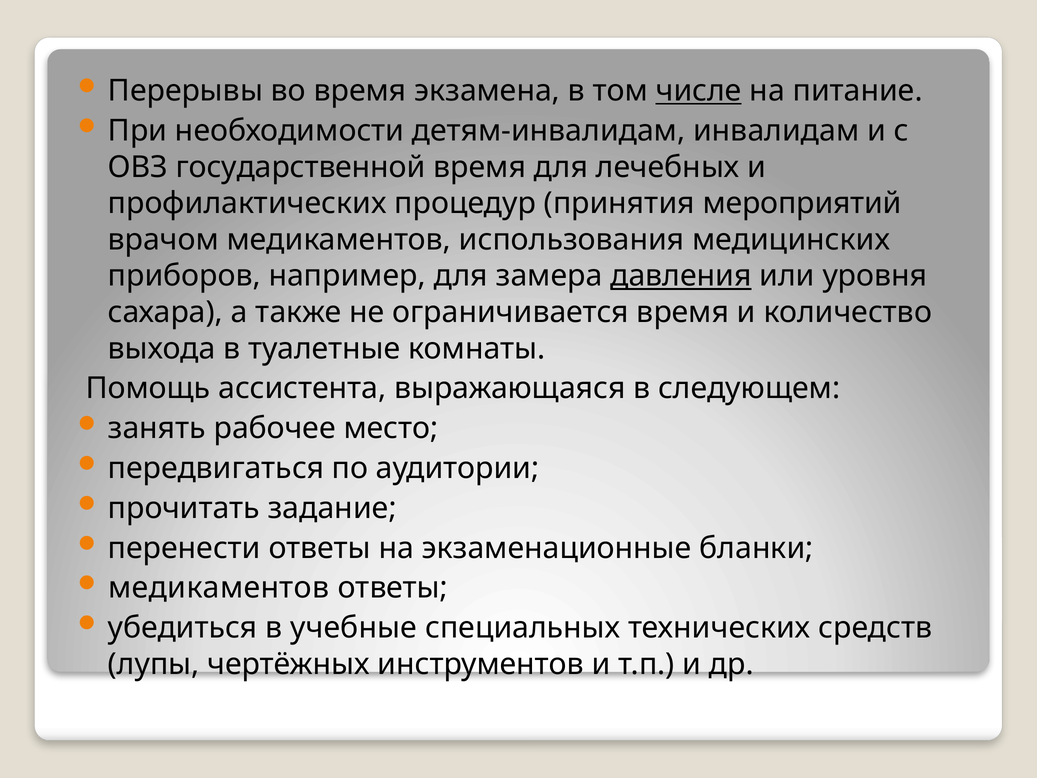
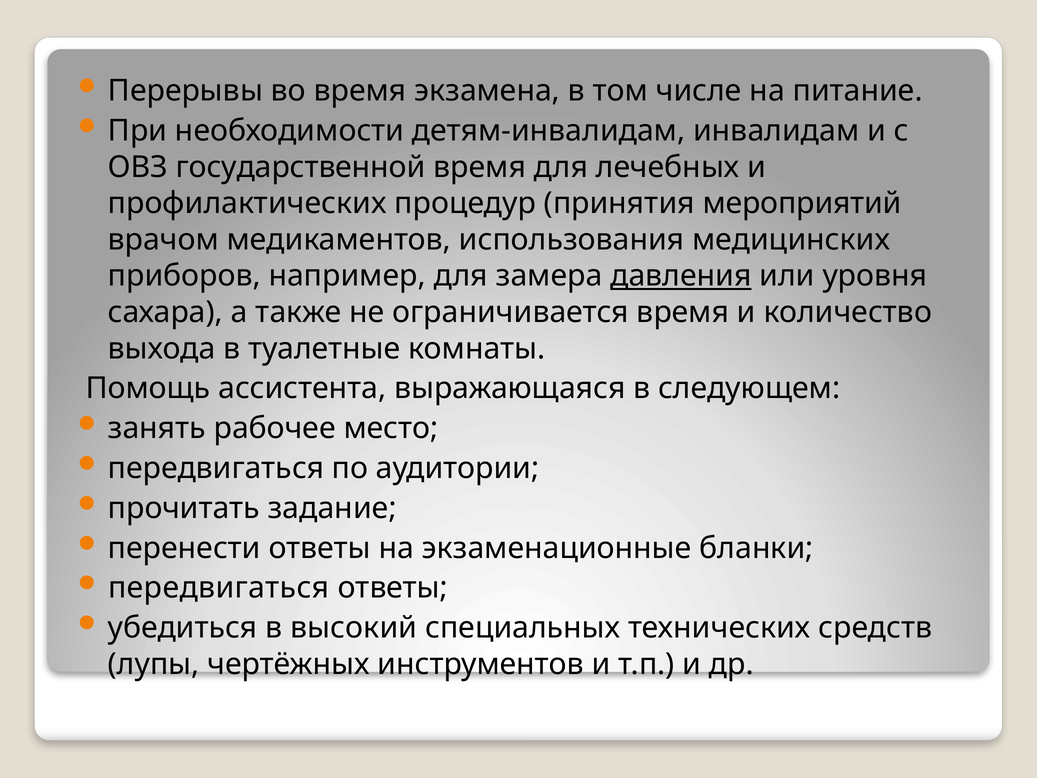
числе underline: present -> none (699, 91)
медикаментов: медикаментов -> передвигаться (219, 588)
учебные: учебные -> высокий (354, 628)
